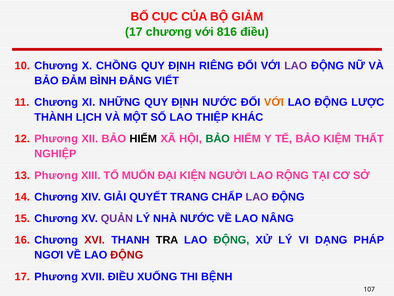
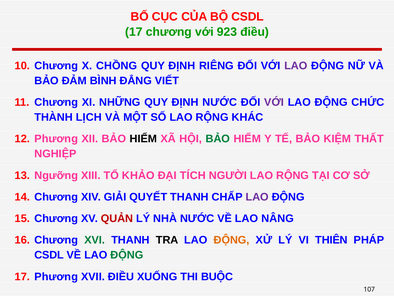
BỘ GIẢM: GIẢM -> CSDL (248, 17)
816: 816 -> 923 (227, 32)
VỚI colour: orange -> purple (274, 102)
LƯỢC: LƯỢC -> CHỨC (368, 102)
SỐ LAO THIỆP: THIỆP -> RỘNG (212, 117)
Phương: Phương -> Ngưỡng (56, 175)
MUỐN: MUỐN -> KHẢO (138, 175)
KIỆN: KIỆN -> TÍCH (193, 175)
QUYẾT TRANG: TRANG -> THANH (189, 197)
QUẢN colour: purple -> red (117, 218)
XVI colour: red -> green (95, 240)
ĐỘNG colour: green -> orange (232, 240)
DẠNG: DẠNG -> THIÊN (331, 240)
NGƠI: NGƠI -> CSDL (49, 255)
ĐỘNG colour: red -> green (127, 255)
BỆNH: BỆNH -> BUỘC (217, 276)
